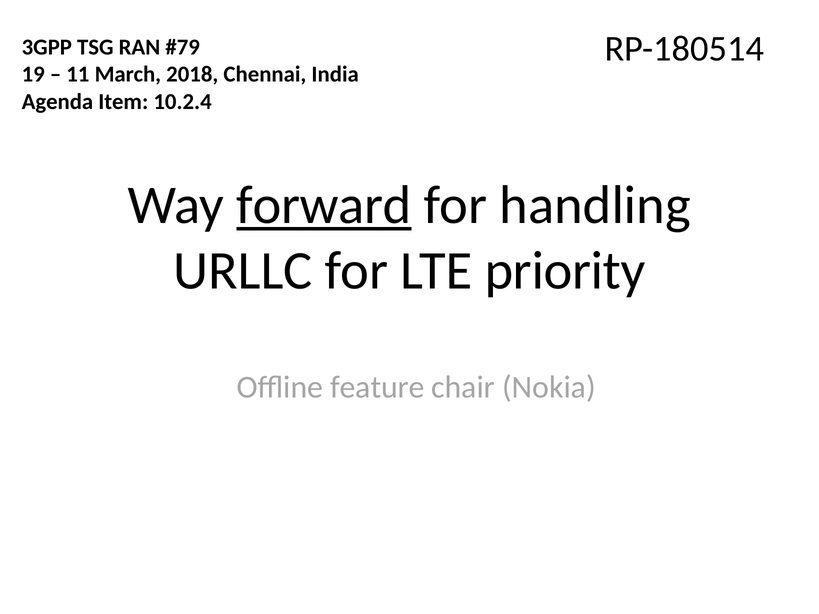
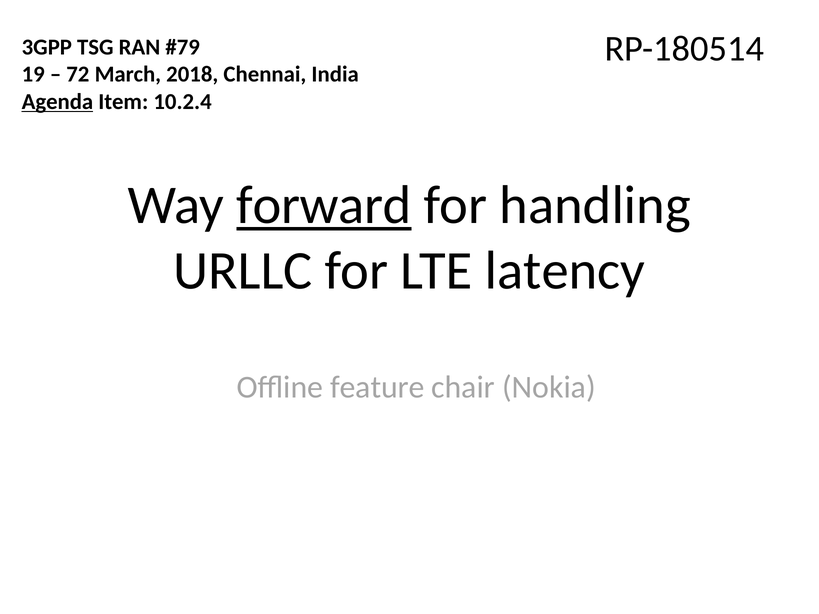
11: 11 -> 72 (78, 74)
Agenda underline: none -> present (57, 102)
priority: priority -> latency (565, 271)
